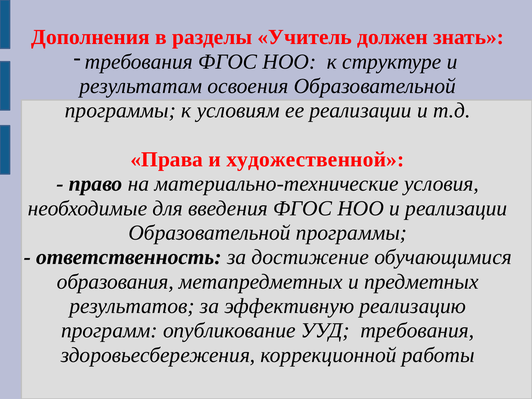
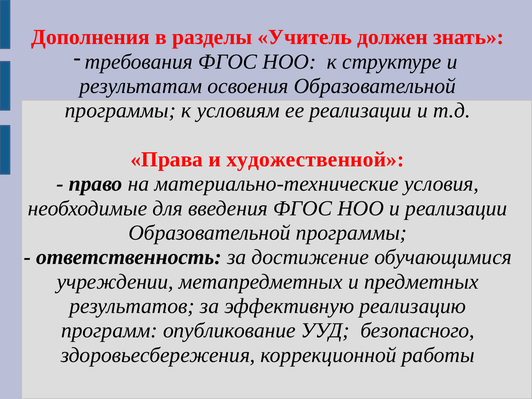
образования: образования -> учреждении (115, 282)
УУД требования: требования -> безопасного (417, 331)
